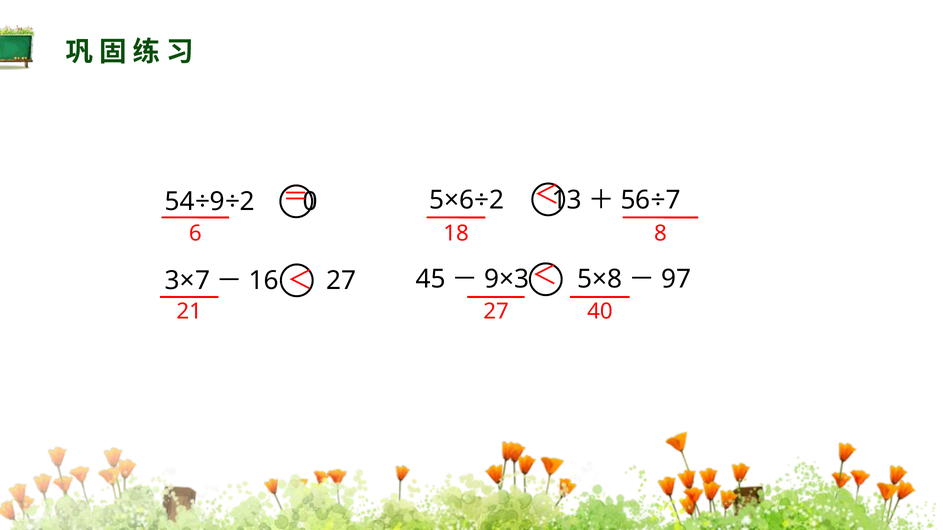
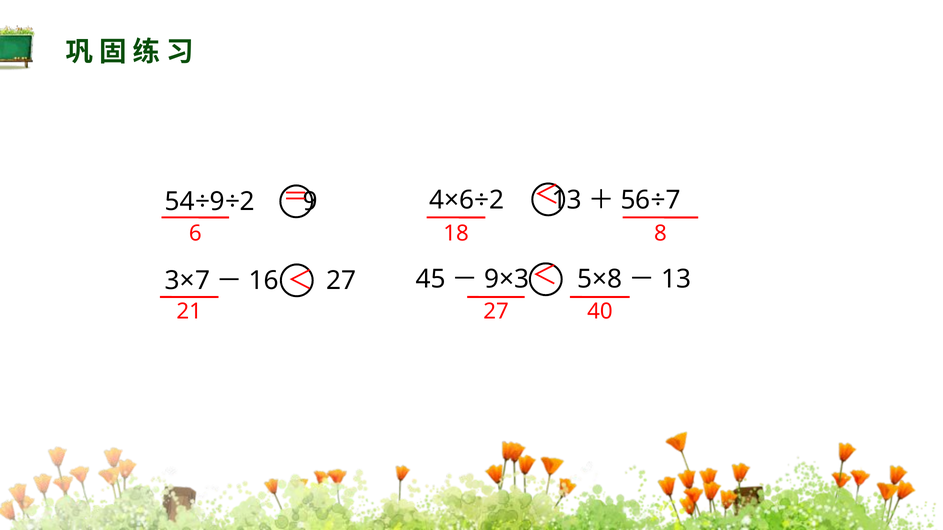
5×6÷2: 5×6÷2 -> 4×6÷2 (467, 200)
0: 0 -> 9 (310, 202)
97: 97 -> 13 (676, 280)
